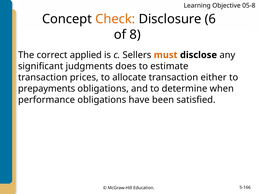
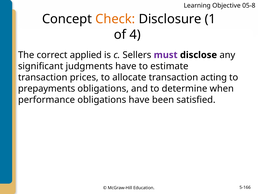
6: 6 -> 1 (210, 19)
8: 8 -> 4 (135, 34)
must colour: orange -> purple (166, 55)
judgments does: does -> have (126, 66)
either: either -> acting (214, 77)
